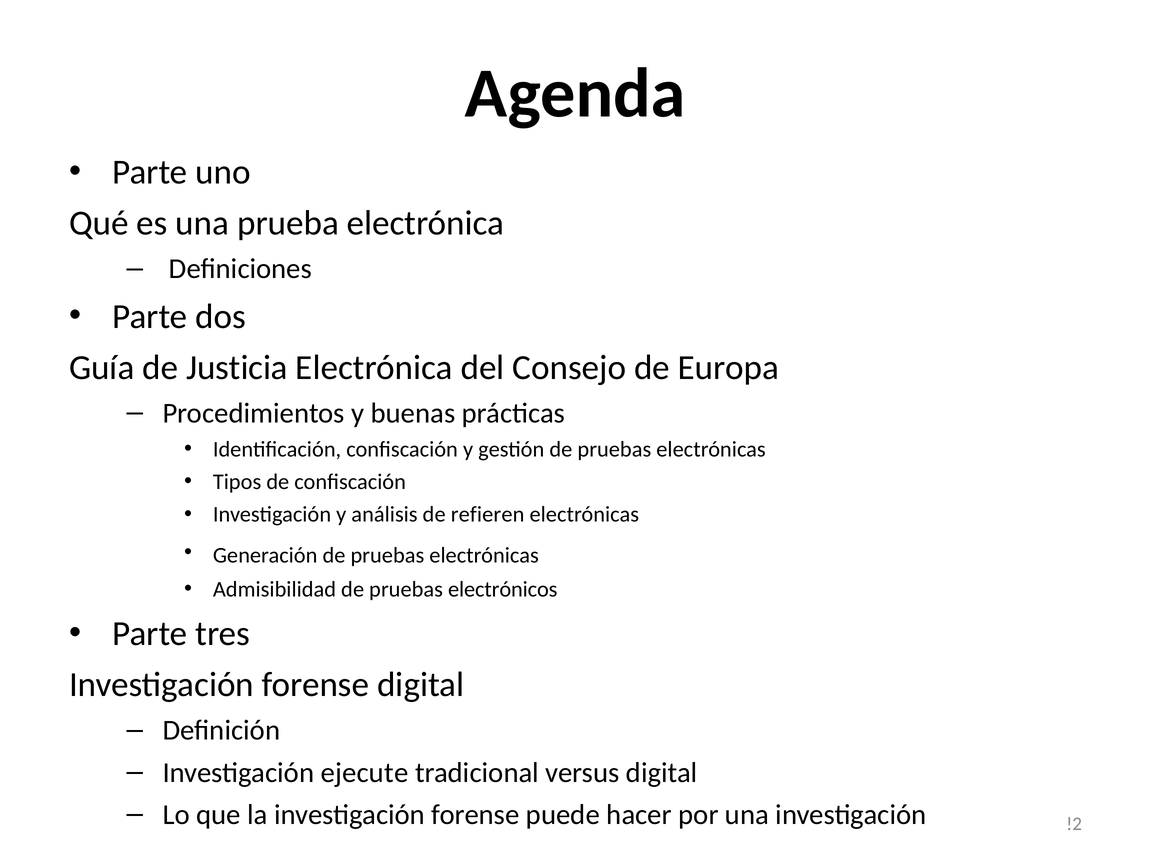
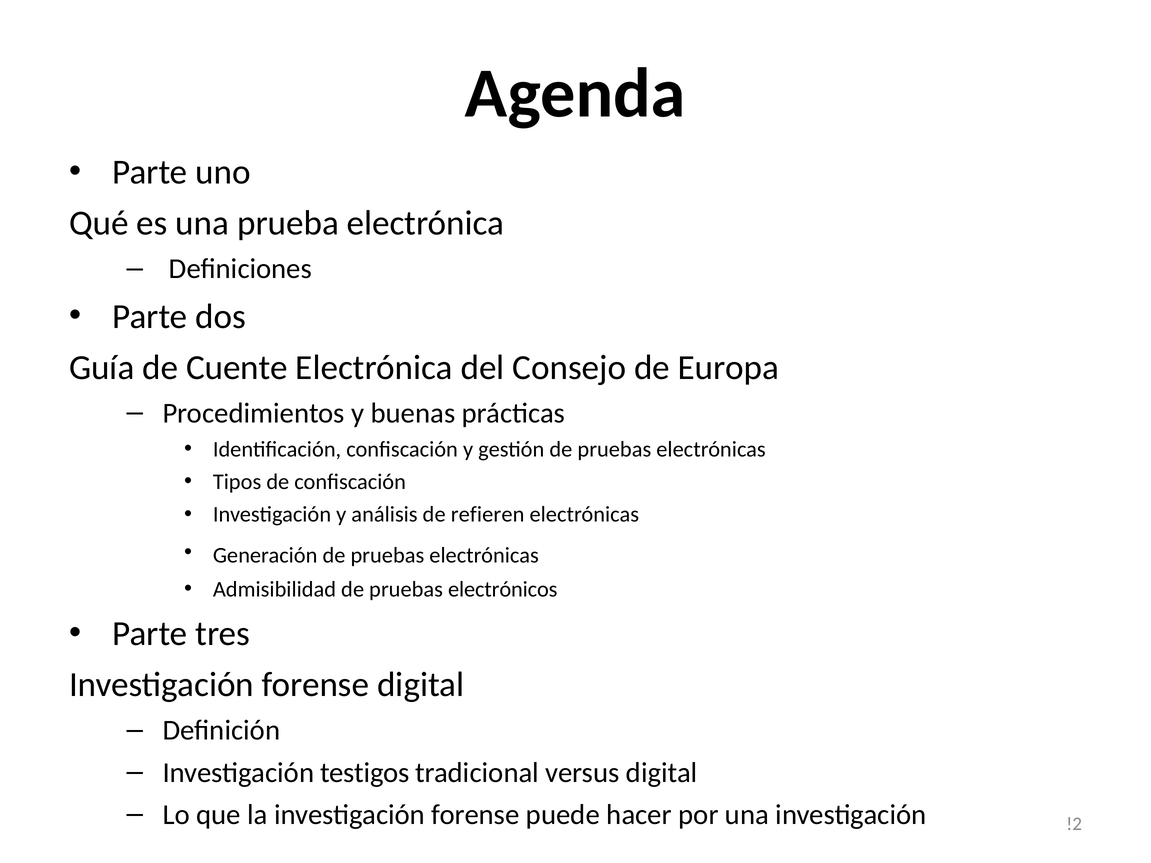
Justicia: Justicia -> Cuente (237, 368)
ejecute: ejecute -> testigos (365, 773)
